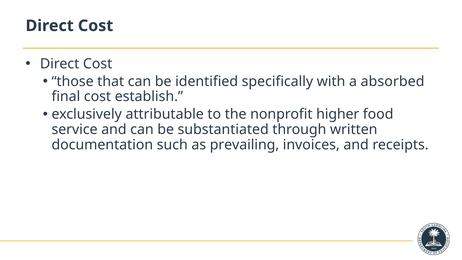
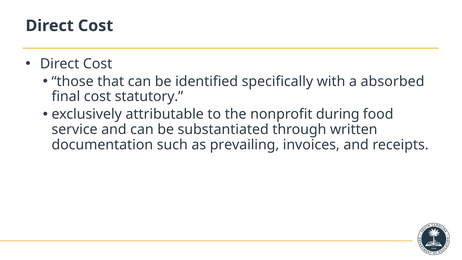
establish: establish -> statutory (149, 97)
higher: higher -> during (338, 114)
